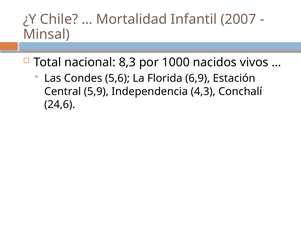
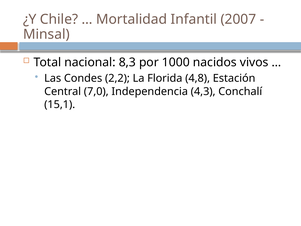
5,6: 5,6 -> 2,2 (117, 78)
6,9: 6,9 -> 4,8 (198, 78)
5,9: 5,9 -> 7,0 (96, 91)
24,6: 24,6 -> 15,1 (60, 104)
